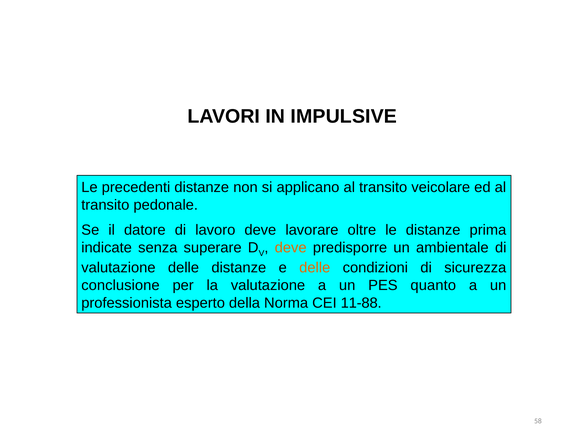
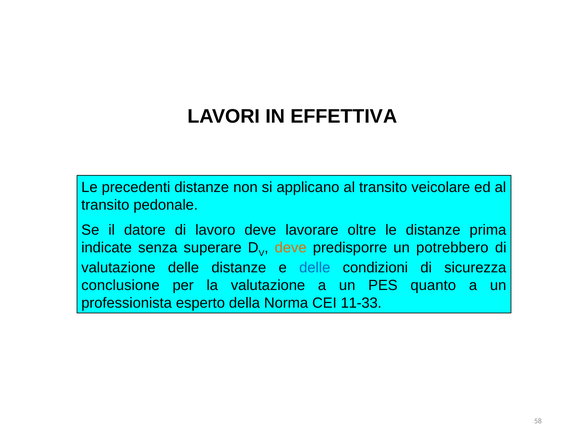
IMPULSIVE: IMPULSIVE -> EFFETTIVA (344, 116)
ambientale: ambientale -> potrebbero (452, 248)
delle colour: orange -> blue (315, 268)
11-88: 11-88 -> 11-33 (361, 303)
